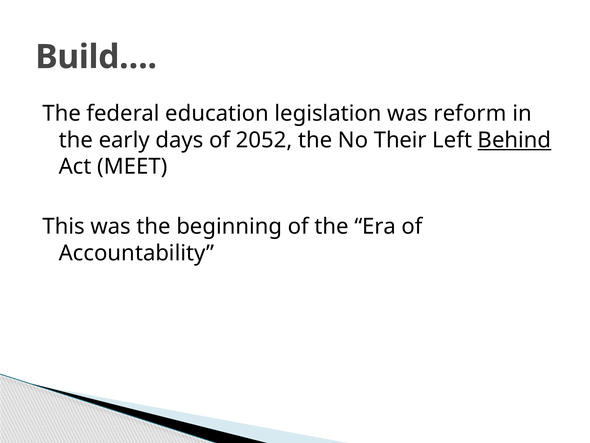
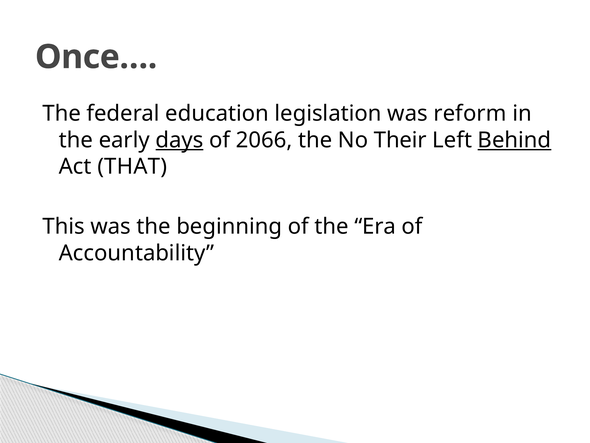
Build…: Build… -> Once… (96, 57)
days underline: none -> present (179, 140)
2052: 2052 -> 2066 (264, 140)
MEET: MEET -> THAT (132, 166)
